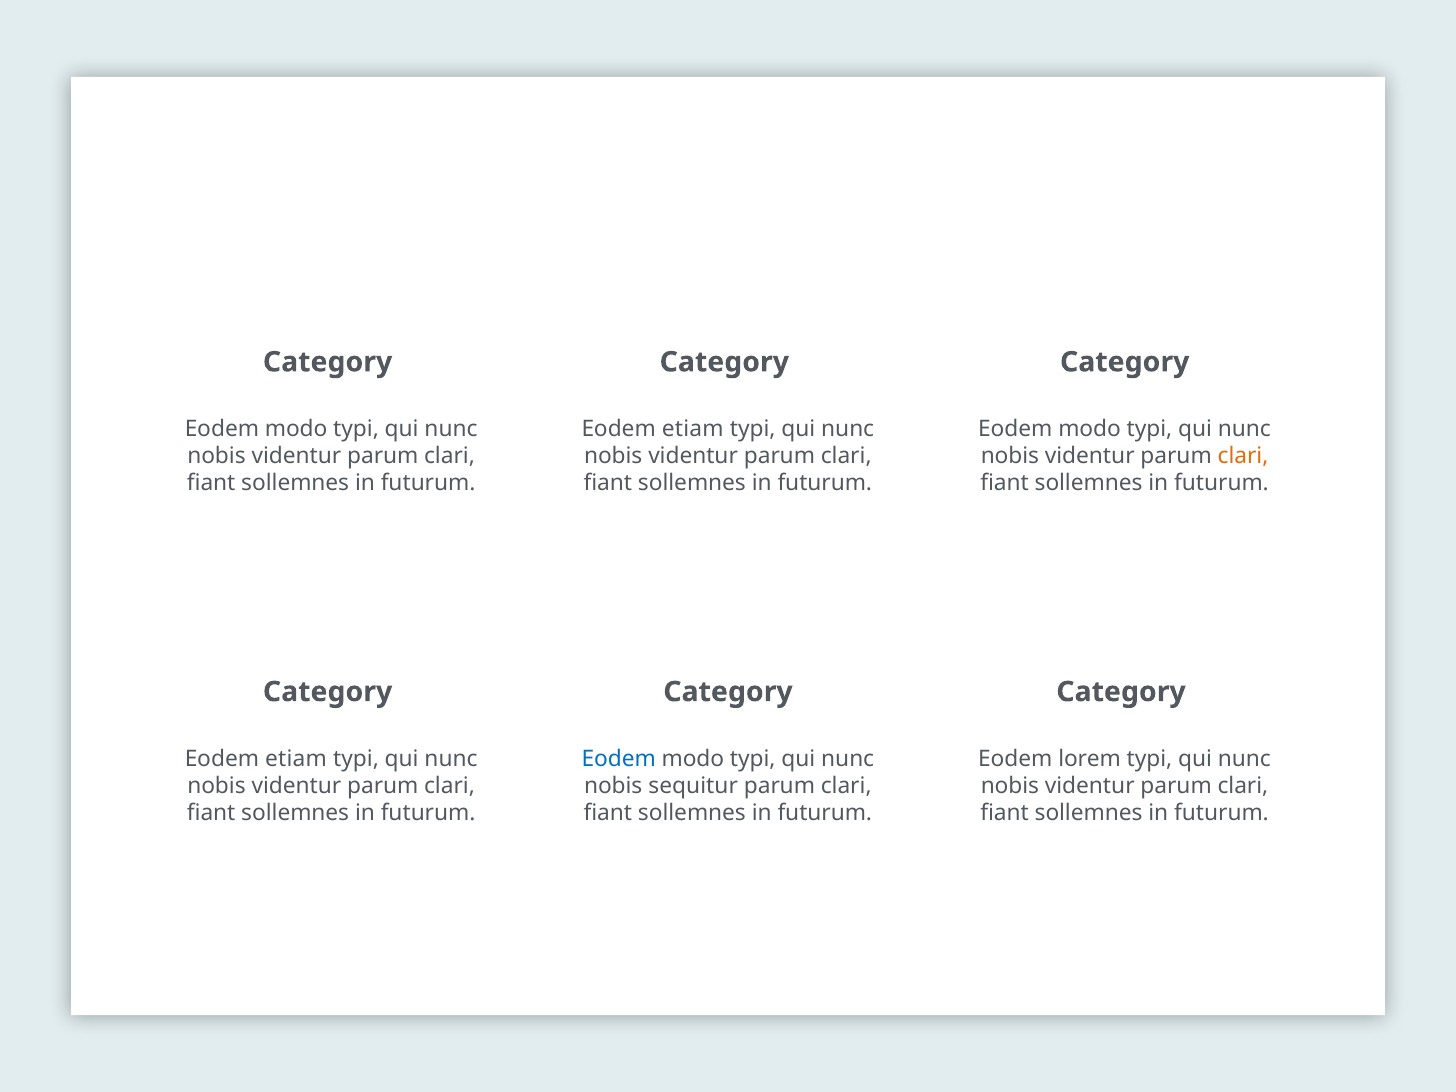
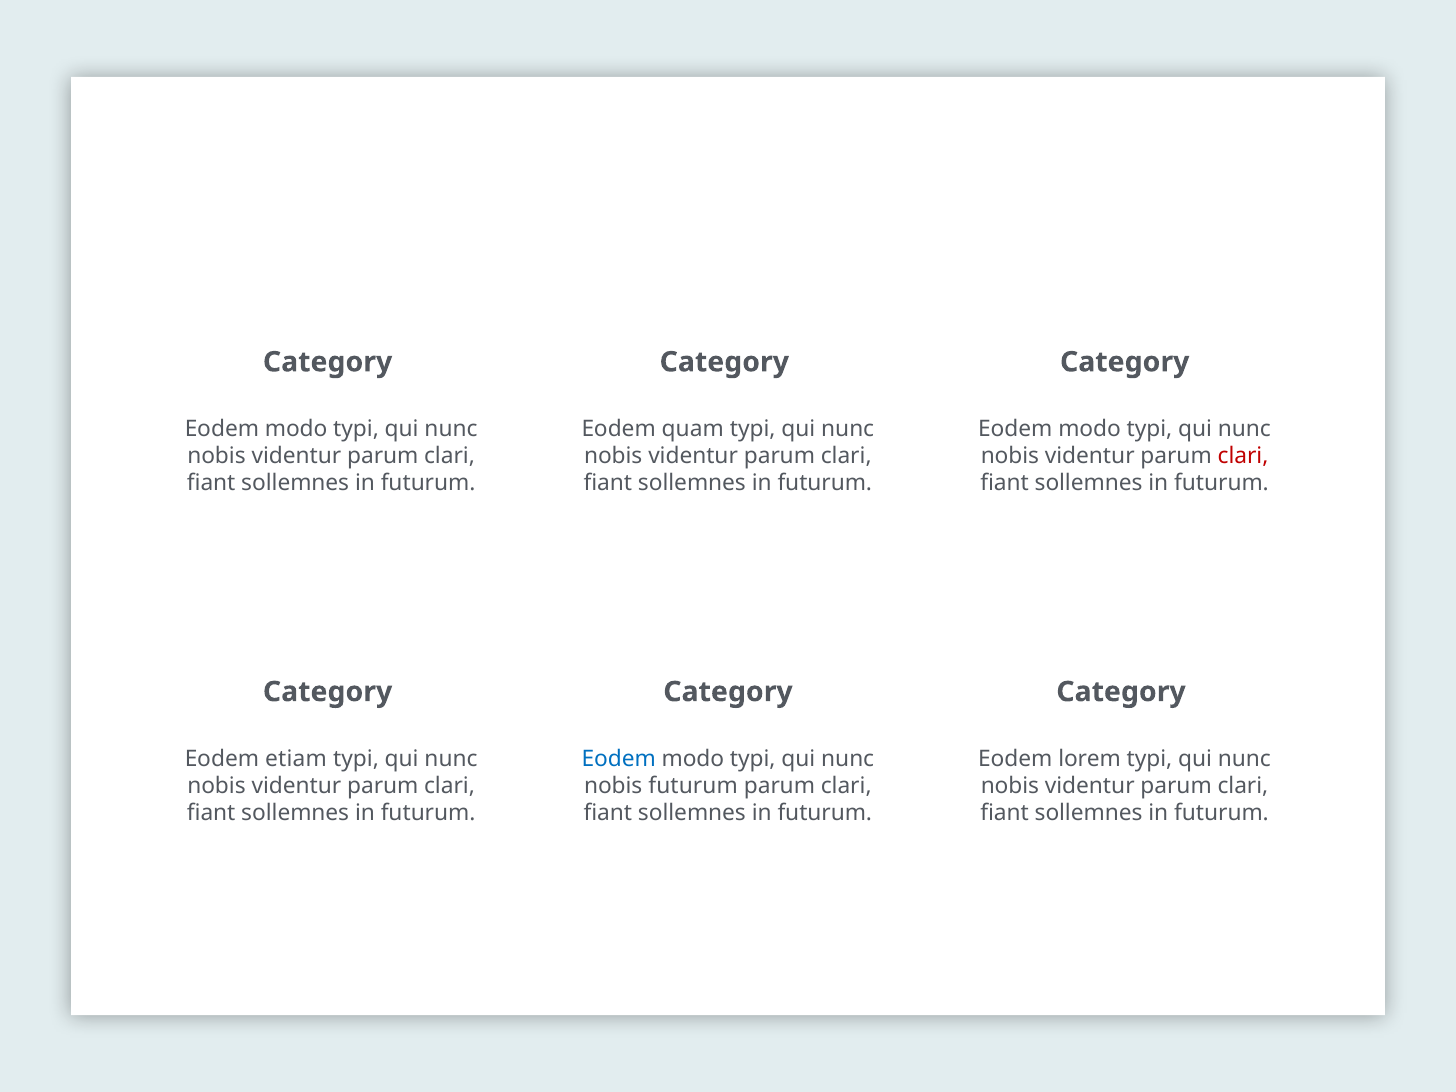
etiam: etiam -> quam (693, 429)
clari colour: orange -> red (1243, 456)
nobis sequitur: sequitur -> futurum (693, 786)
